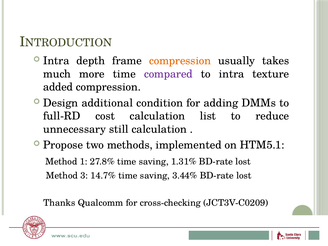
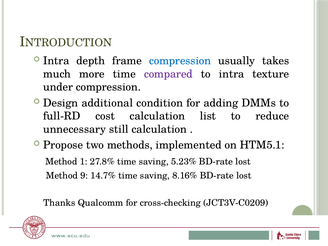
compression colour: orange -> blue (180, 61)
added: added -> under (58, 87)
1.31%: 1.31% -> 5.23% (184, 162)
3: 3 -> 9 (84, 176)
3.44%: 3.44% -> 8.16% (185, 176)
